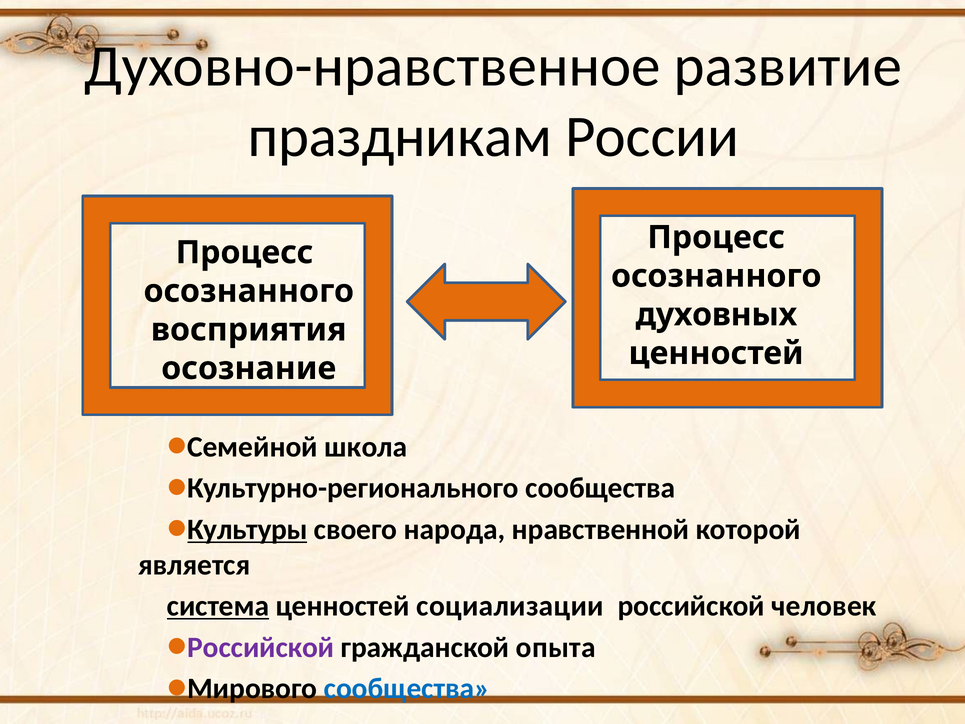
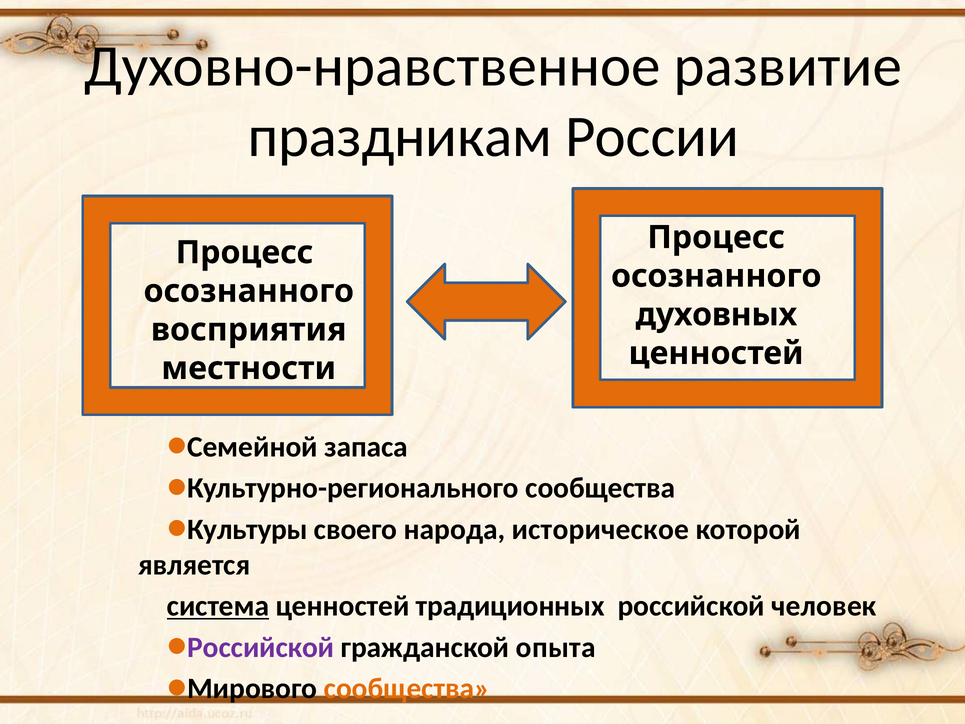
осознание: осознание -> местности (249, 368)
школа: школа -> запаса (366, 447)
Культуры underline: present -> none (247, 529)
нравственной: нравственной -> историческое (600, 529)
социализации: социализации -> традиционных (510, 606)
сообщества colour: blue -> orange (407, 688)
